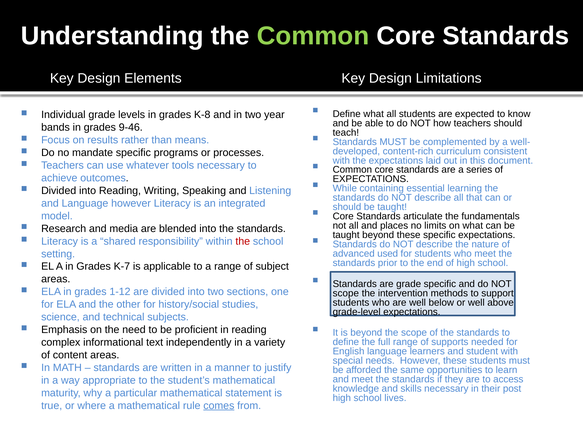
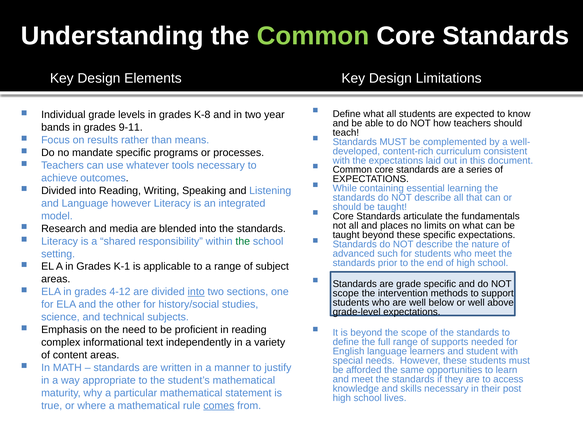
9-46: 9-46 -> 9-11 (131, 128)
the colour: red -> green (243, 241)
used: used -> such (388, 254)
K-7: K-7 -> K-1 (122, 267)
1-12: 1-12 -> 4-12 (120, 292)
into underline: none -> present (196, 292)
